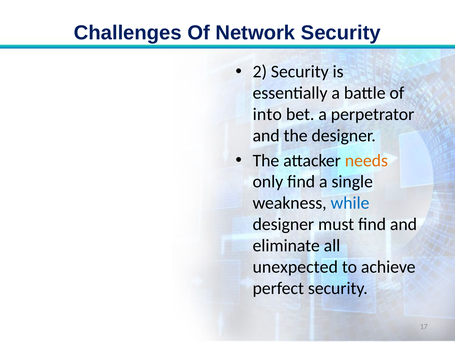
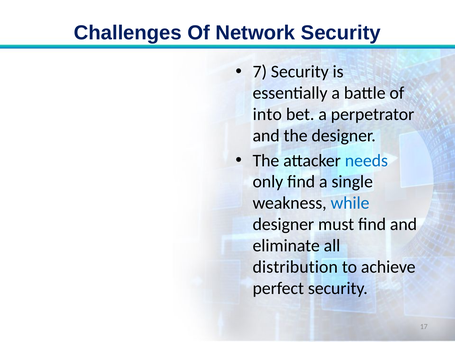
2: 2 -> 7 (260, 72)
needs colour: orange -> blue (366, 160)
unexpected: unexpected -> distribution (295, 266)
